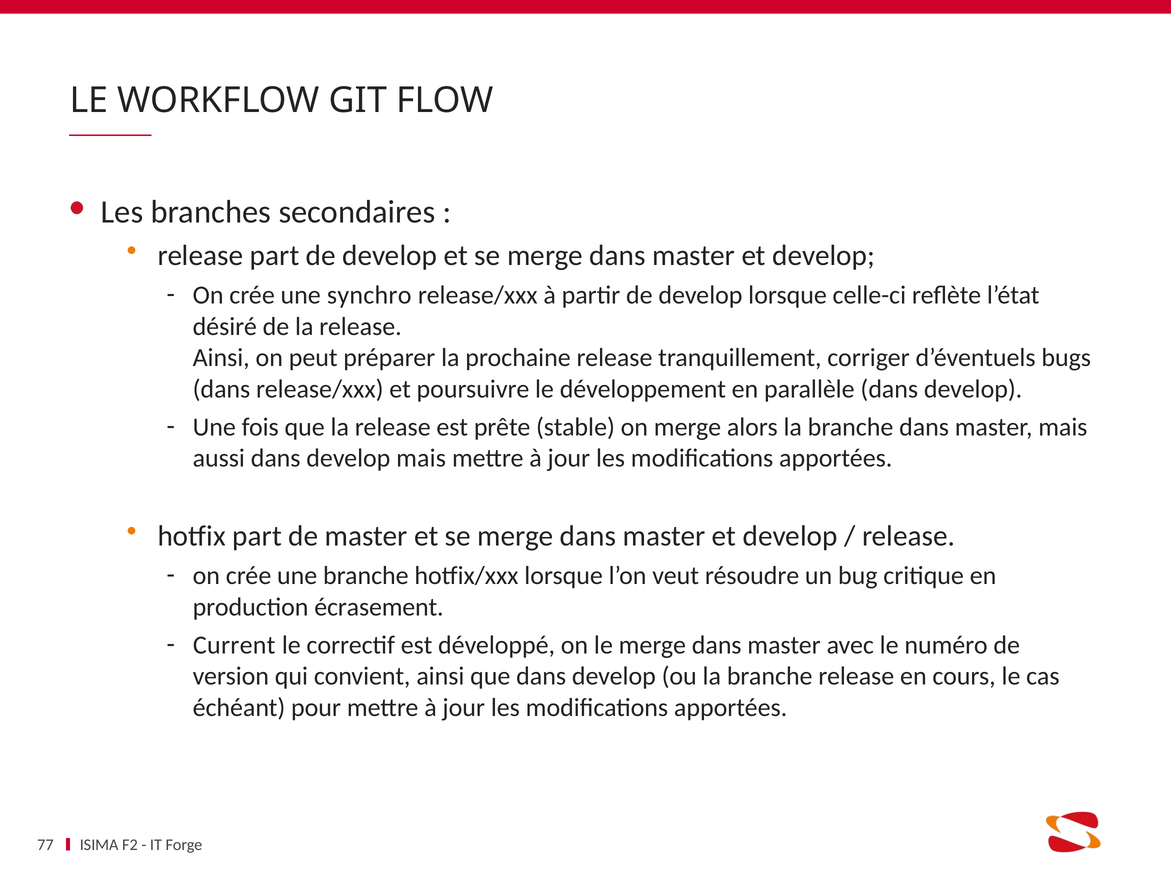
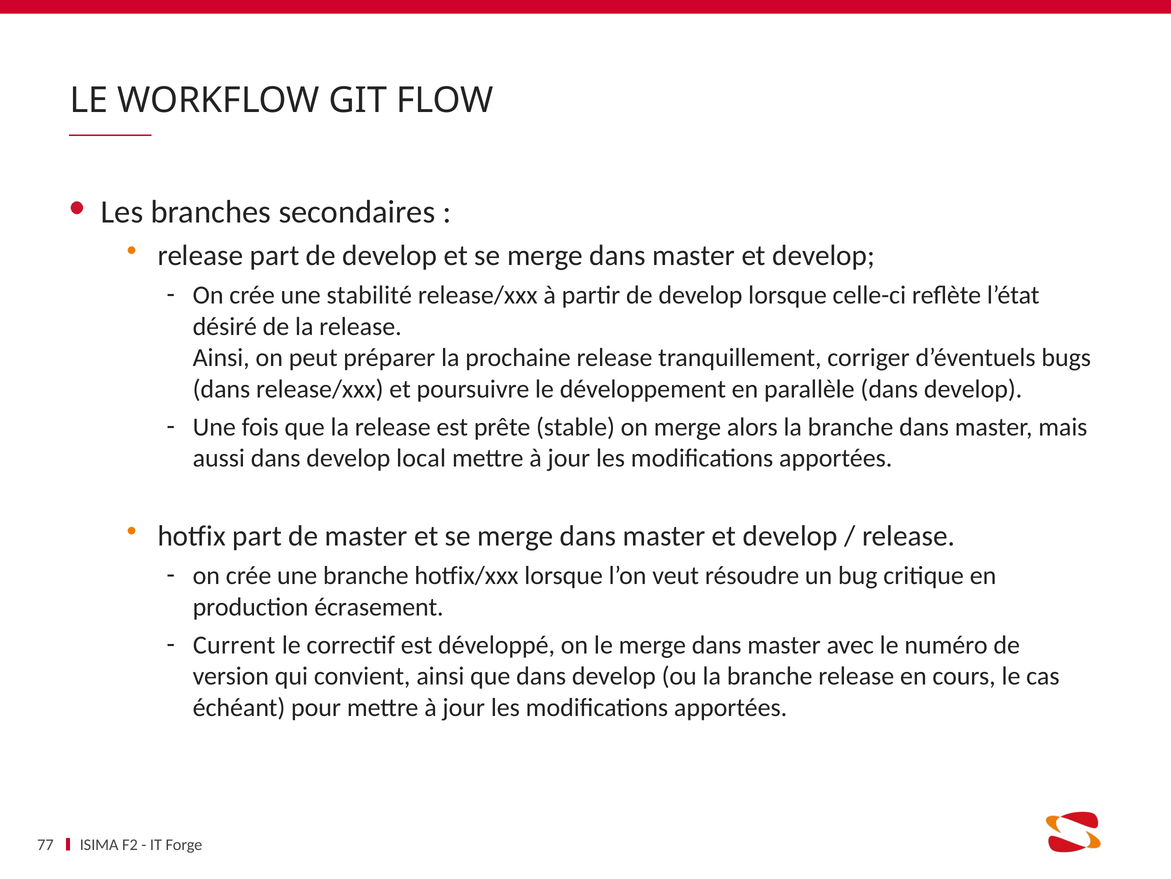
synchro: synchro -> stabilité (369, 295)
develop mais: mais -> local (421, 458)
